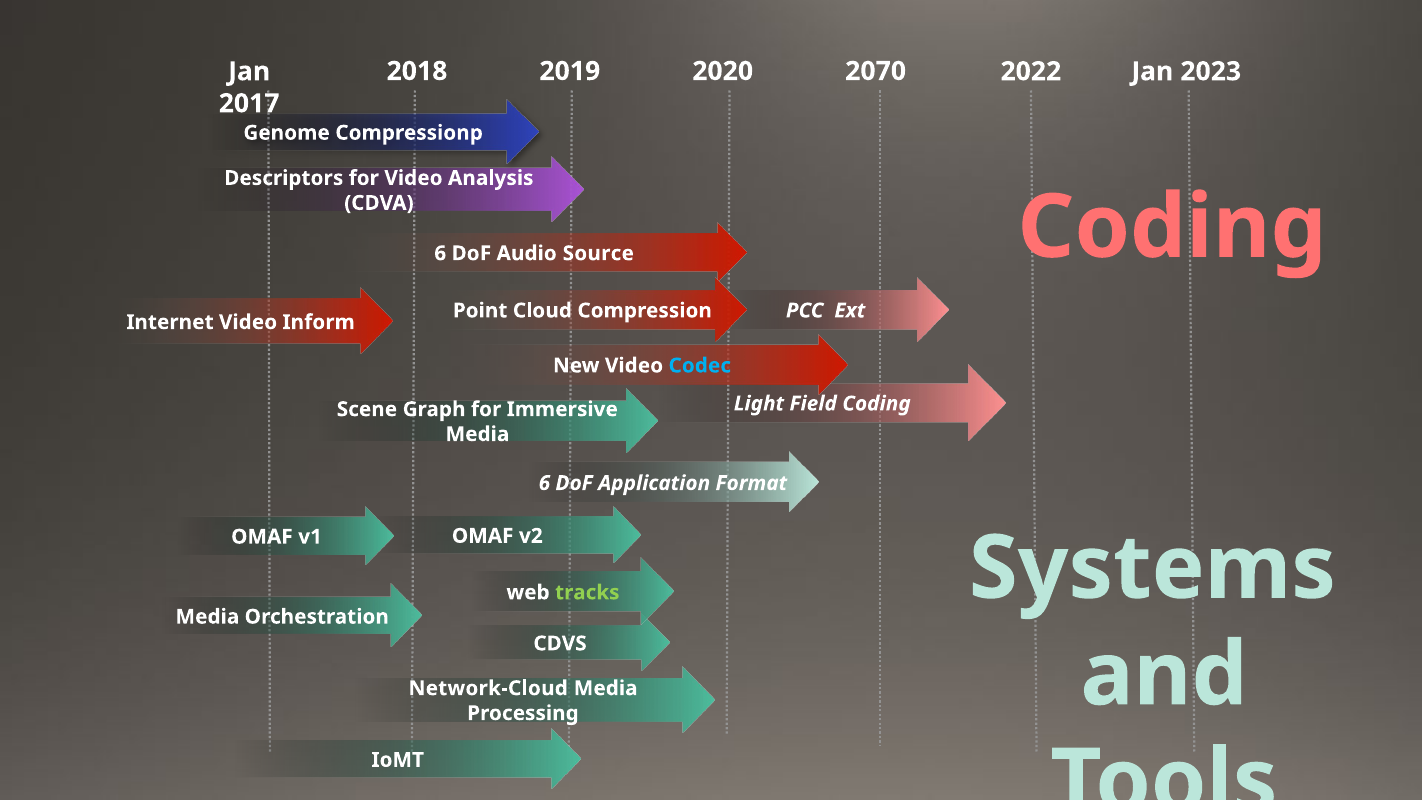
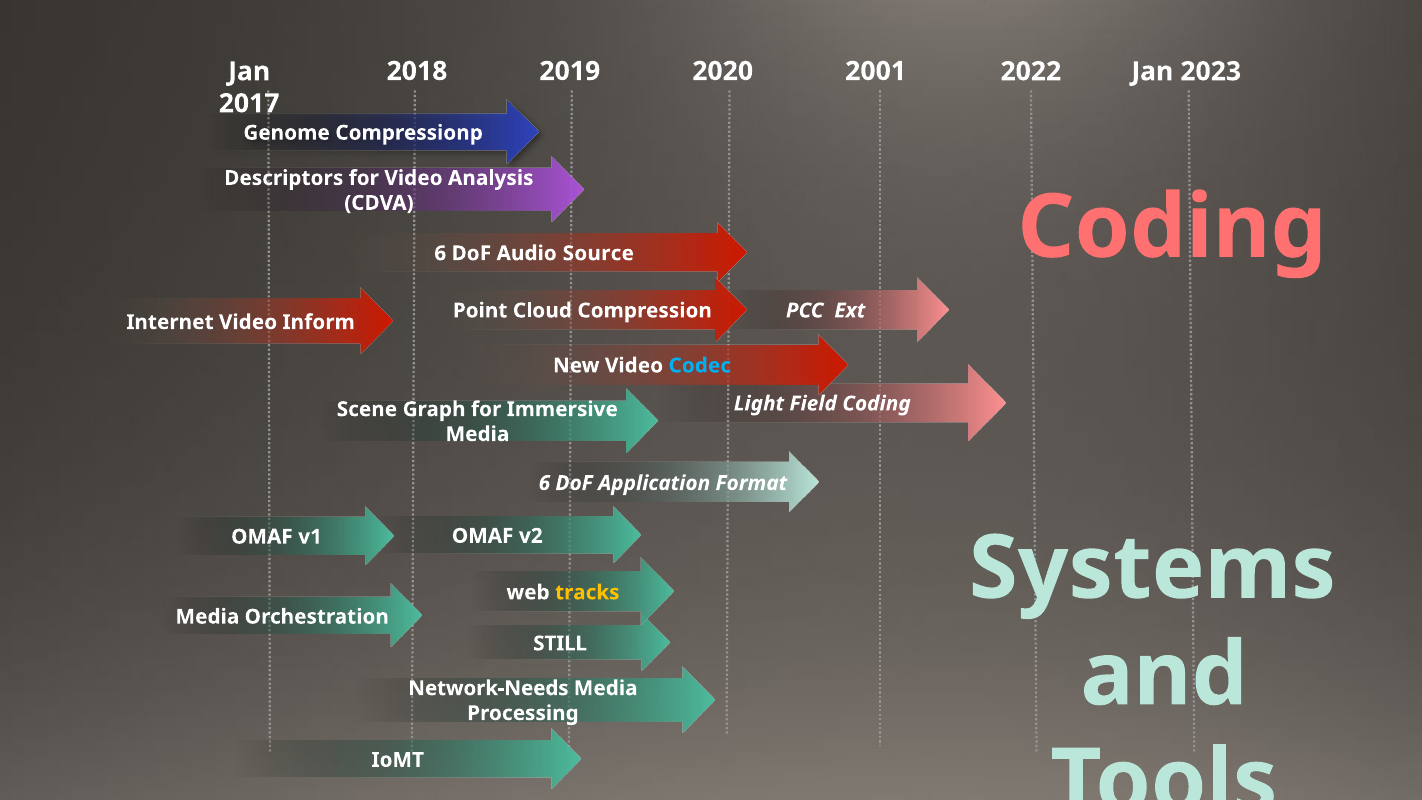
2070: 2070 -> 2001 (876, 71)
tracks colour: light green -> yellow (587, 592)
CDVS: CDVS -> STILL (560, 643)
Network-Cloud: Network-Cloud -> Network-Needs (488, 688)
